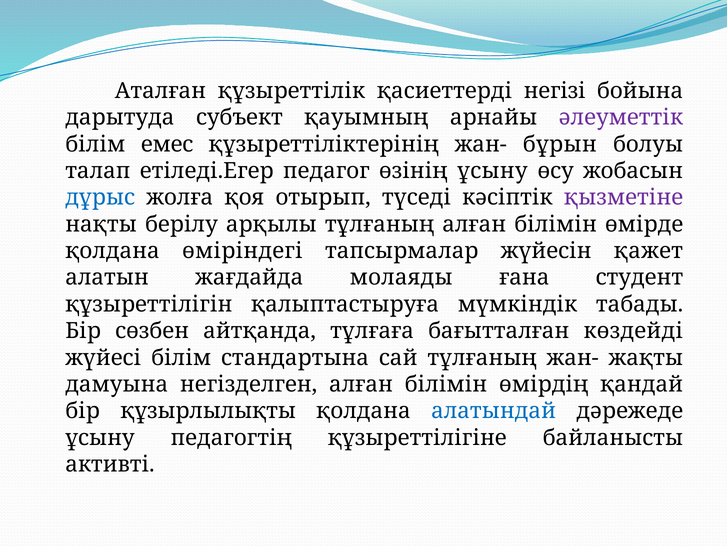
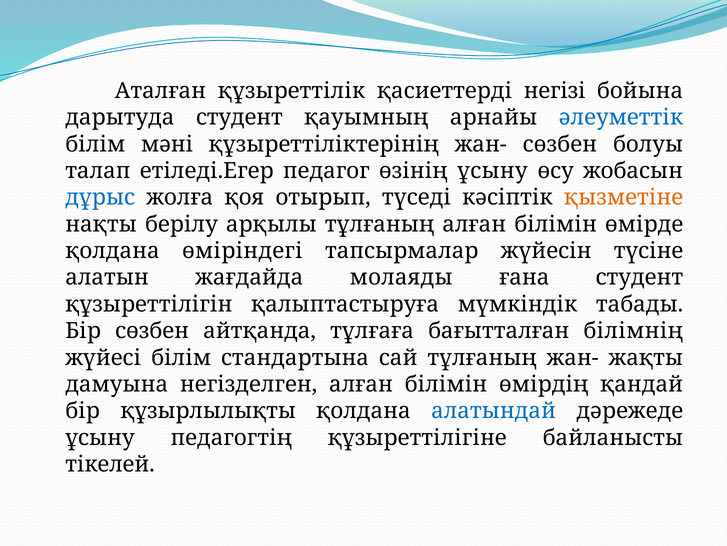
дарытуда субъект: субъект -> студент (239, 117)
әлеуметтік colour: purple -> blue (621, 117)
емес: емес -> мәні (167, 144)
жан- бұрын: бұрын -> сөзбен (560, 144)
қызметіне colour: purple -> orange (624, 197)
қажет: қажет -> түсіне (649, 251)
көздейді: көздейді -> білімнің (633, 331)
активті: активті -> тікелей (110, 464)
